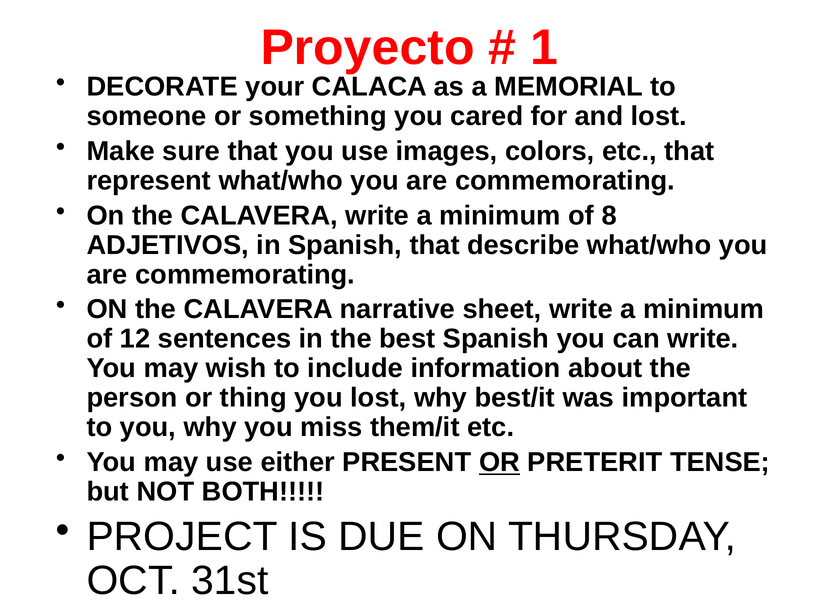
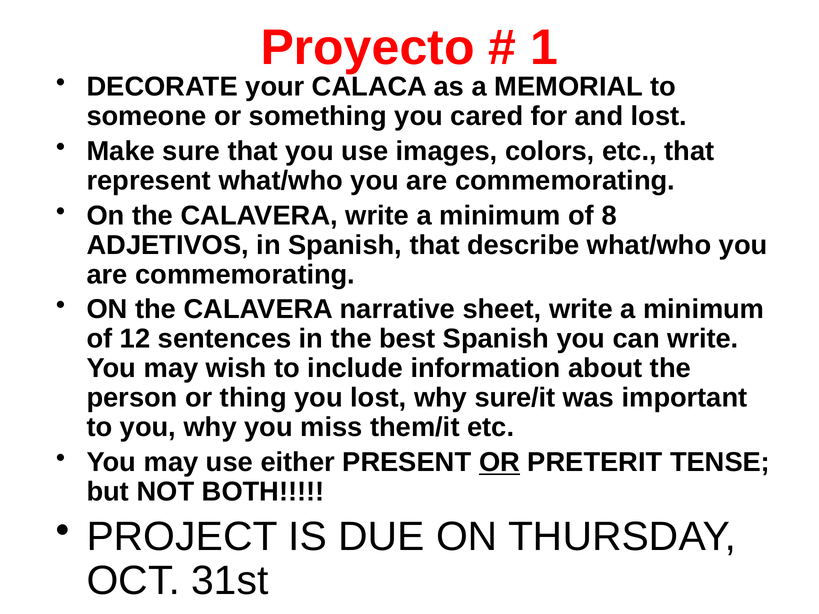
best/it: best/it -> sure/it (515, 398)
